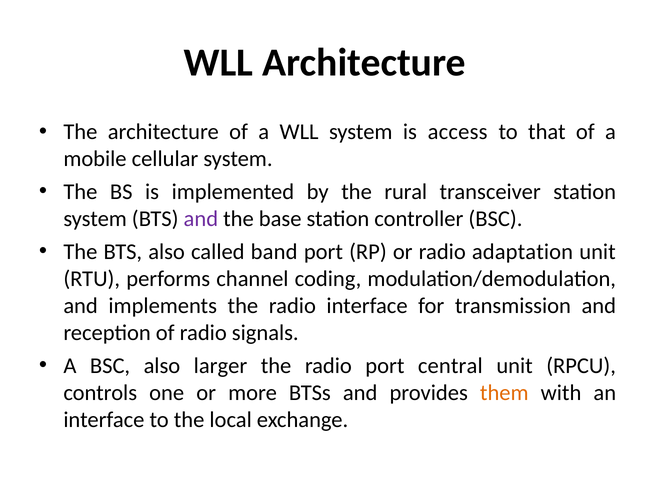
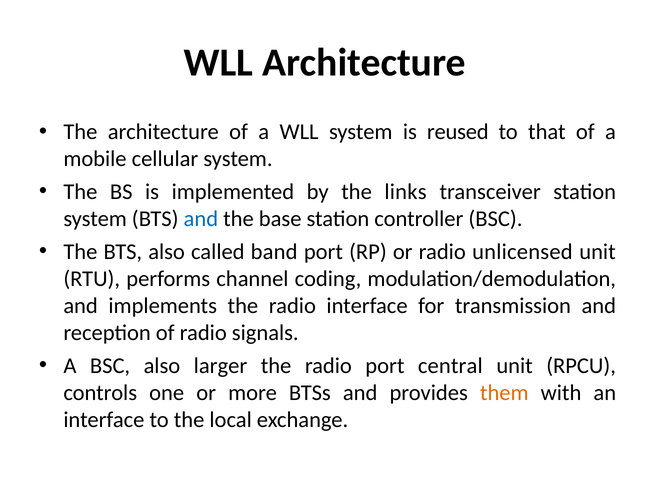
access: access -> reused (458, 132)
rural: rural -> links (406, 192)
and colour: purple -> blue (201, 219)
adaptation: adaptation -> unlicensed (522, 252)
